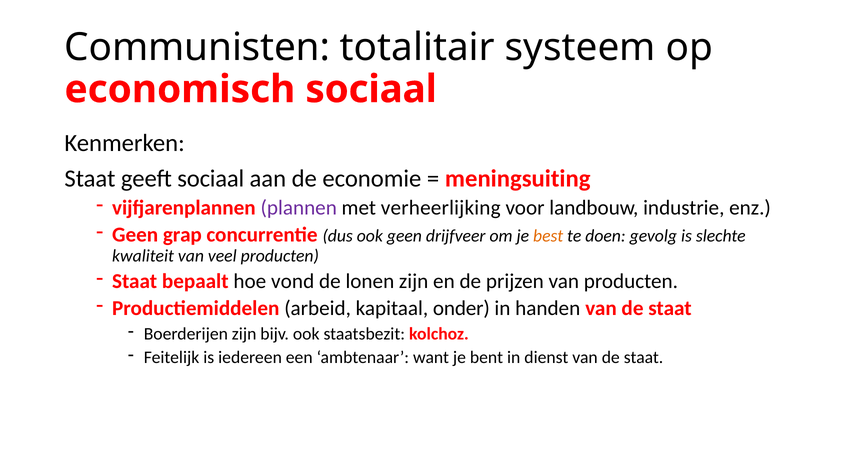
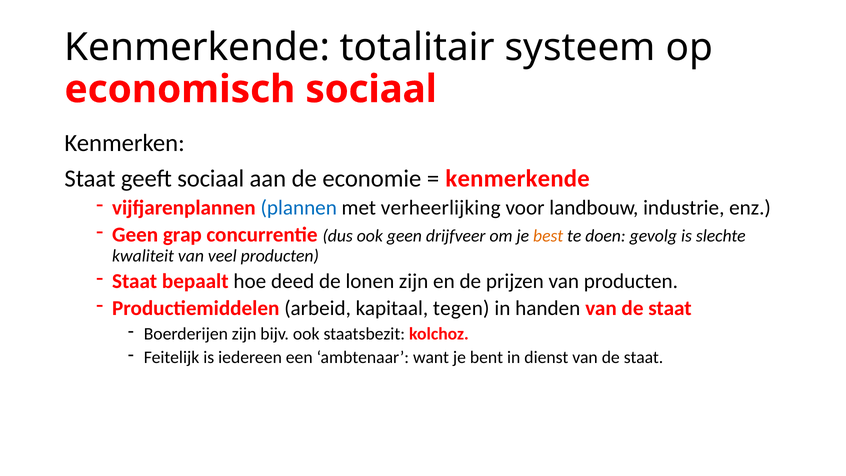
Communisten: Communisten -> Kenmerkende (197, 47)
meningsuiting: meningsuiting -> kenmerkende (518, 179)
plannen colour: purple -> blue (299, 208)
vond: vond -> deed (293, 281)
onder: onder -> tegen (461, 308)
